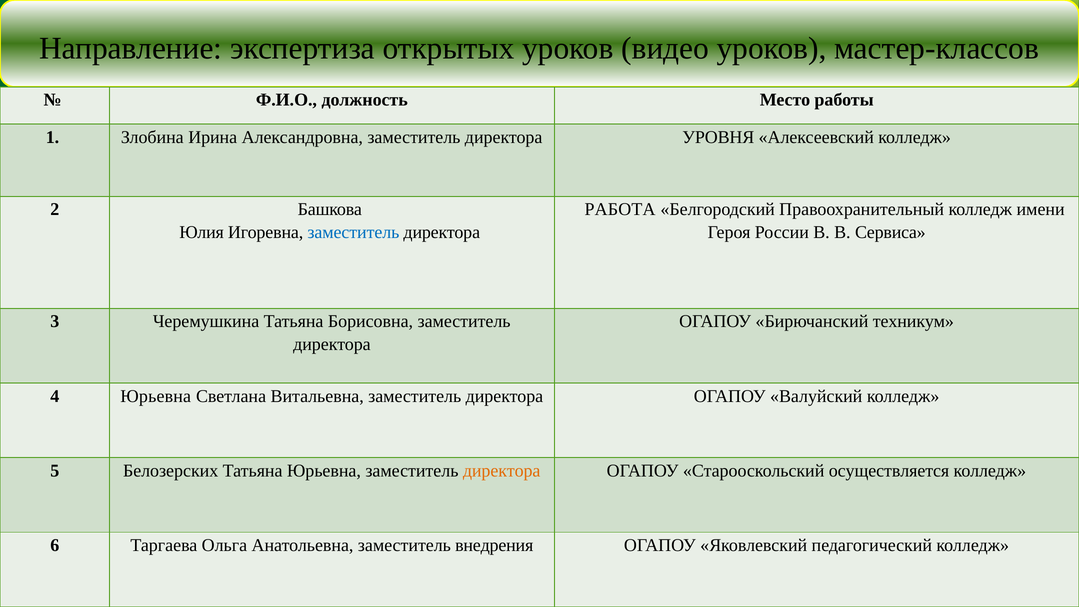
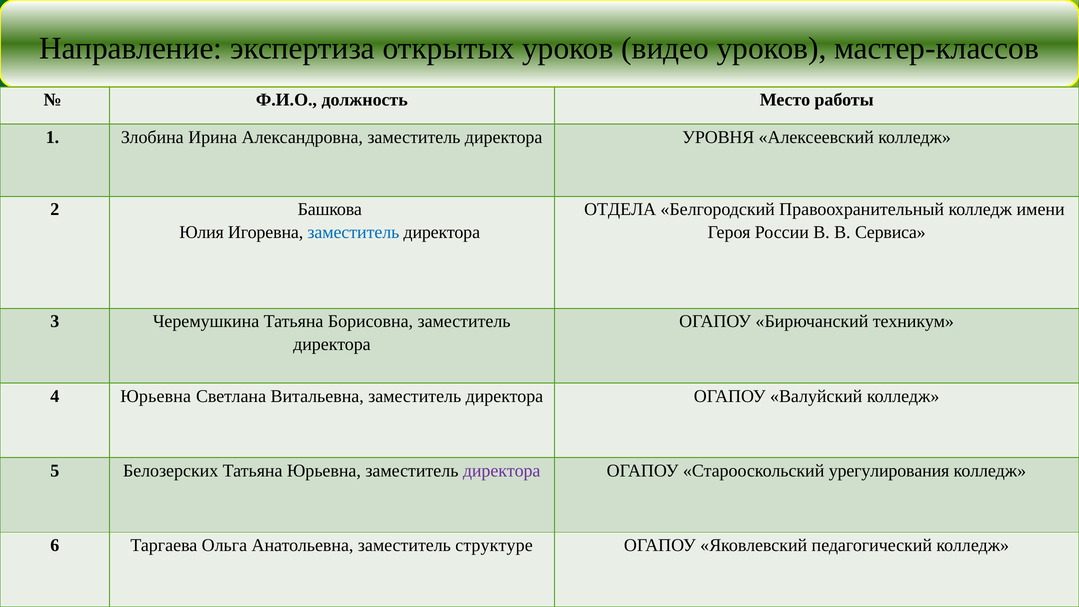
РАБОТА: РАБОТА -> ОТДЕЛА (620, 210)
директора colour: orange -> purple (502, 471)
осуществляется: осуществляется -> урегулирования (889, 471)
внедрения: внедрения -> структуре (494, 545)
